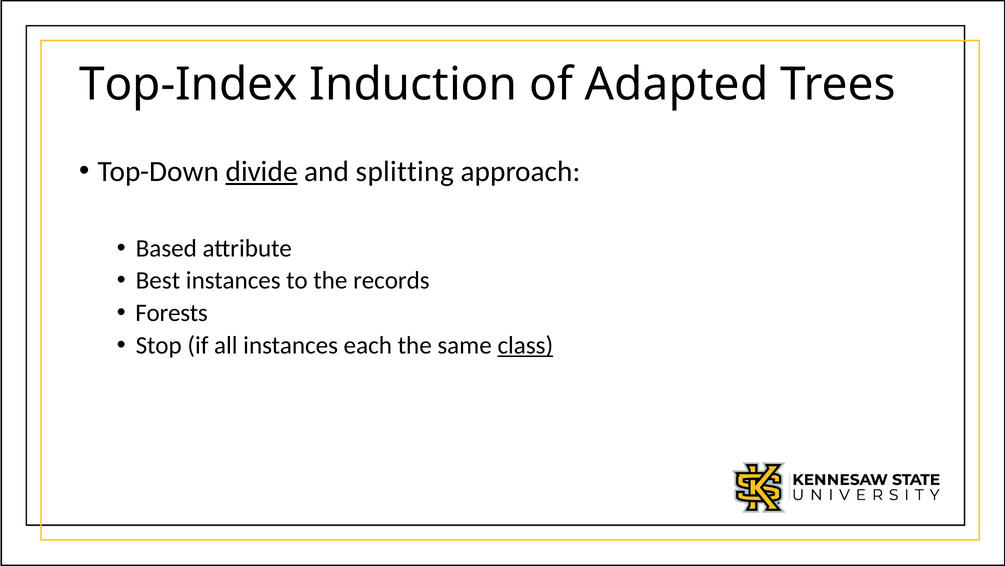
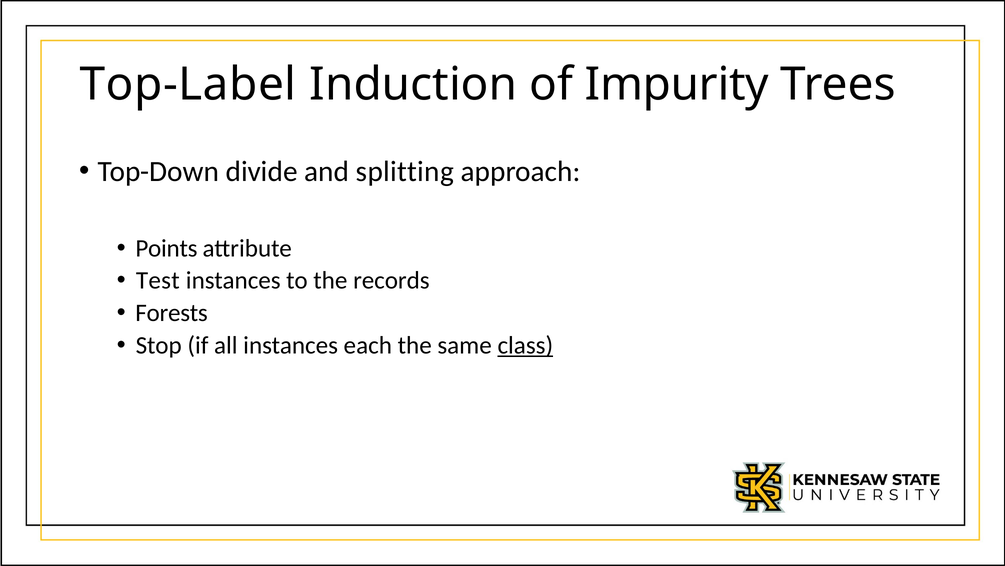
Top-Index: Top-Index -> Top-Label (188, 84)
Adapted: Adapted -> Impurity (677, 84)
divide underline: present -> none (262, 171)
Based: Based -> Points (166, 248)
Best: Best -> Test (158, 280)
